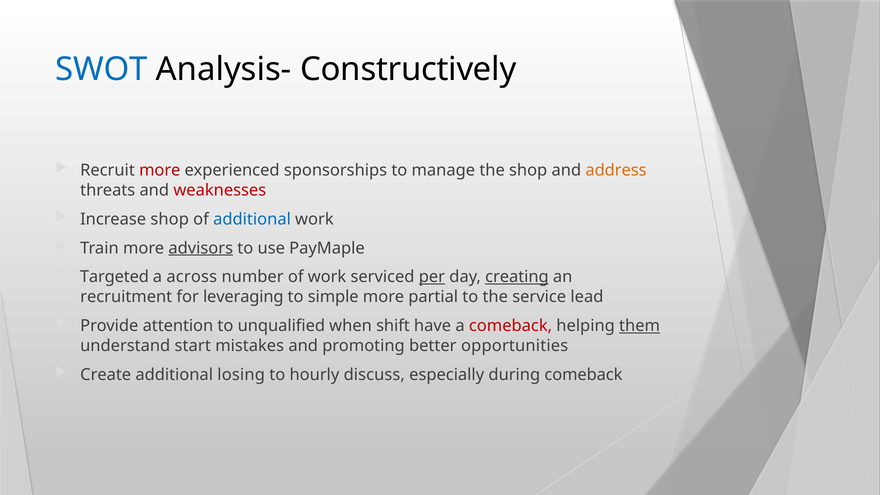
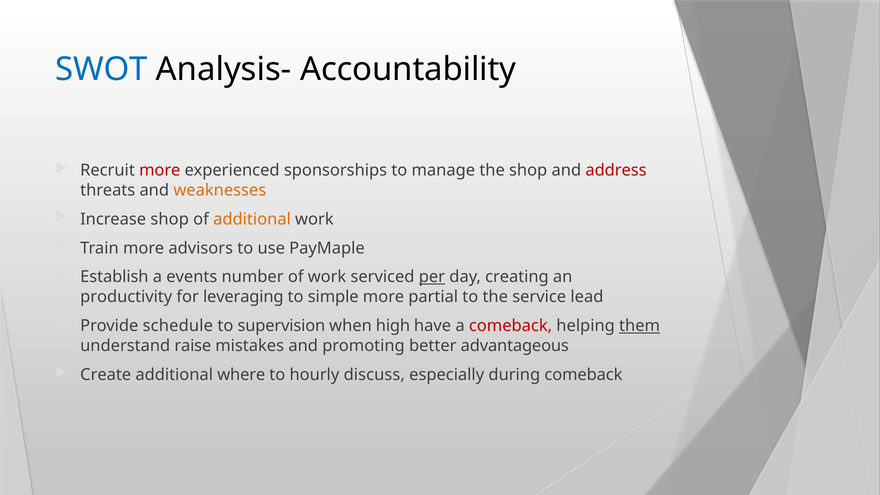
Constructively: Constructively -> Accountability (408, 69)
address colour: orange -> red (616, 170)
weaknesses colour: red -> orange (220, 190)
additional colour: blue -> orange (252, 219)
advisors underline: present -> none (201, 248)
Targeted: Targeted -> Establish (114, 277)
across: across -> events (192, 277)
creating underline: present -> none (517, 277)
recruitment: recruitment -> productivity (126, 297)
attention: attention -> schedule (178, 326)
unqualified: unqualified -> supervision (281, 326)
shift: shift -> high (393, 326)
start: start -> raise (193, 346)
opportunities: opportunities -> advantageous (515, 346)
losing: losing -> where (241, 375)
